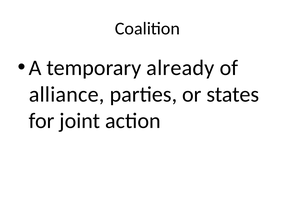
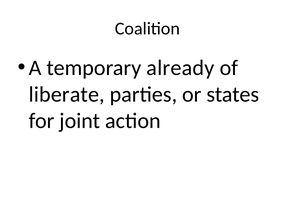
alliance: alliance -> liberate (67, 94)
